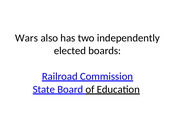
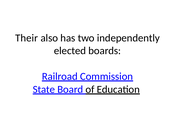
Wars: Wars -> Their (27, 38)
